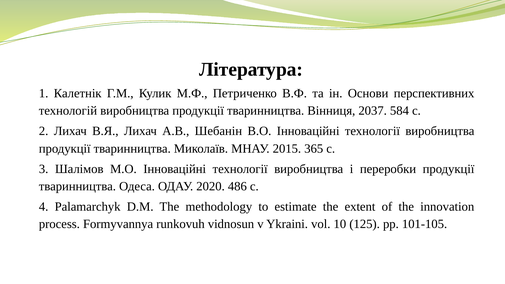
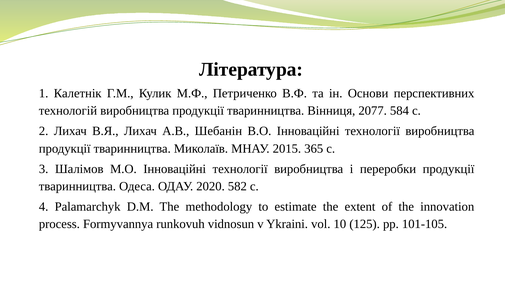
2037: 2037 -> 2077 (373, 111)
486: 486 -> 582 (237, 186)
